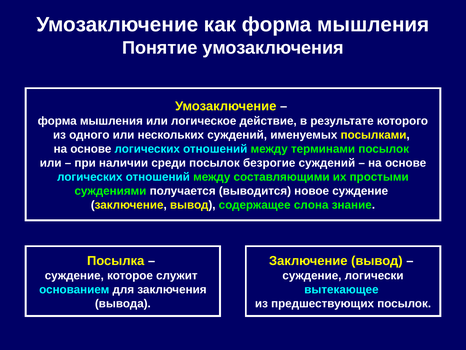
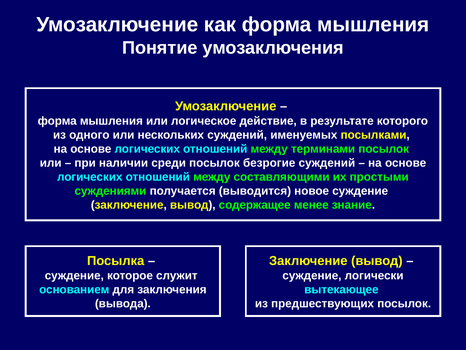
слона: слона -> менее (311, 205)
